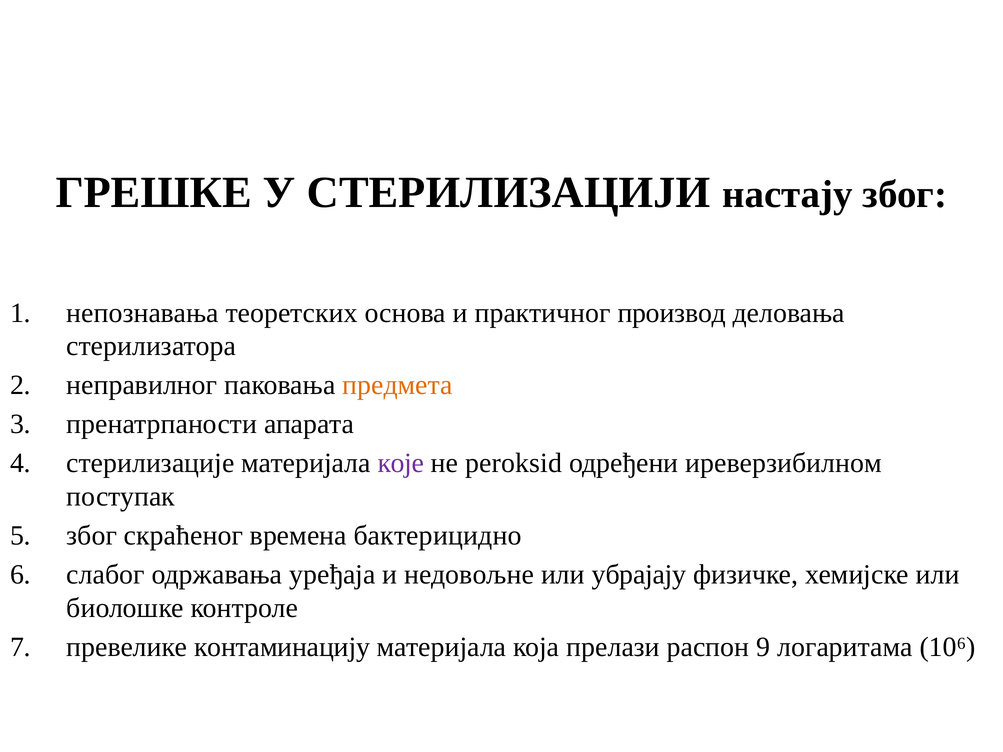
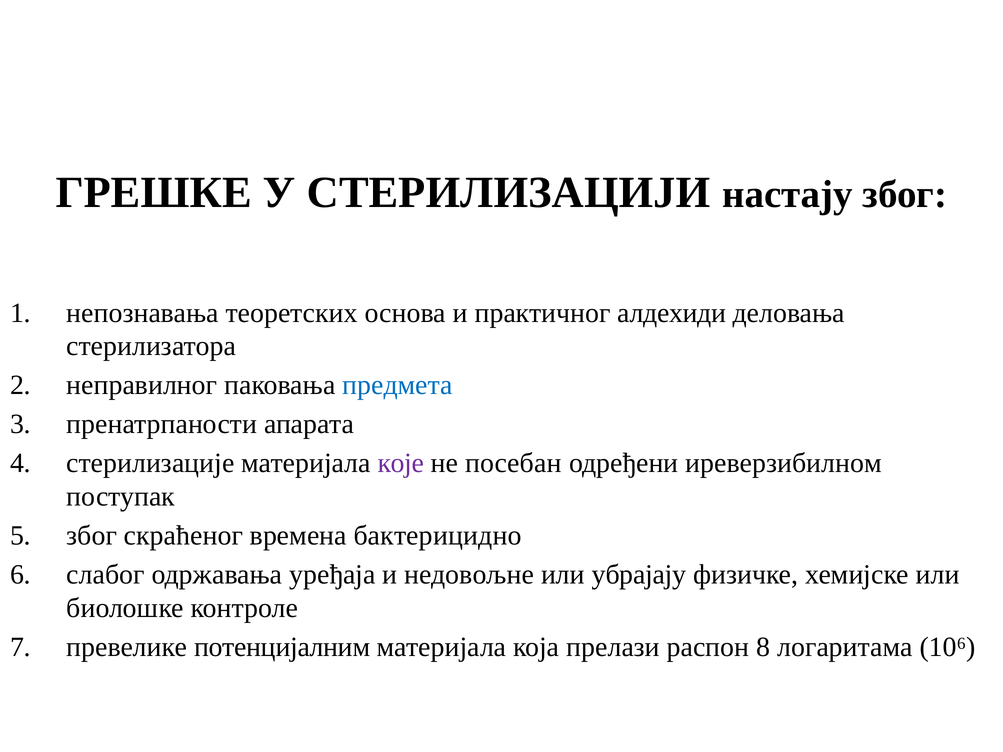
производ: производ -> алдехиди (672, 313)
предмета colour: orange -> blue (397, 385)
peroksid: peroksid -> посебан (514, 463)
контаминацију: контаминацију -> потенцијалним (282, 647)
9: 9 -> 8 (763, 647)
